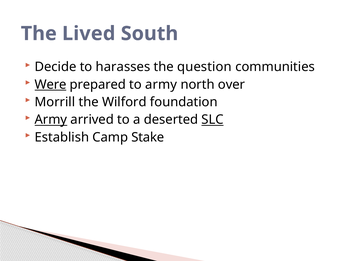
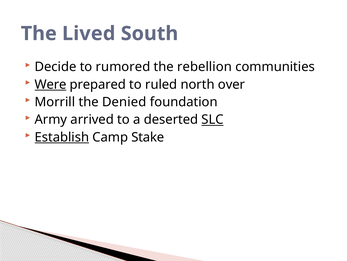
harasses: harasses -> rumored (123, 67)
question: question -> rebellion (204, 67)
to army: army -> ruled (161, 84)
Wilford: Wilford -> Denied (124, 102)
Army underline: present -> none (51, 119)
Establish underline: none -> present (62, 137)
